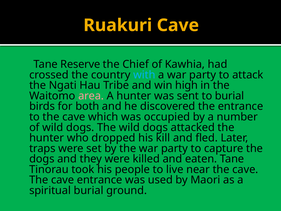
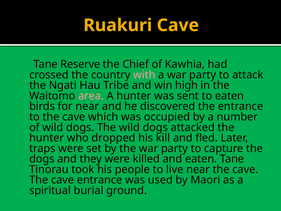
with colour: light blue -> pink (144, 75)
to burial: burial -> eaten (230, 96)
for both: both -> near (87, 106)
